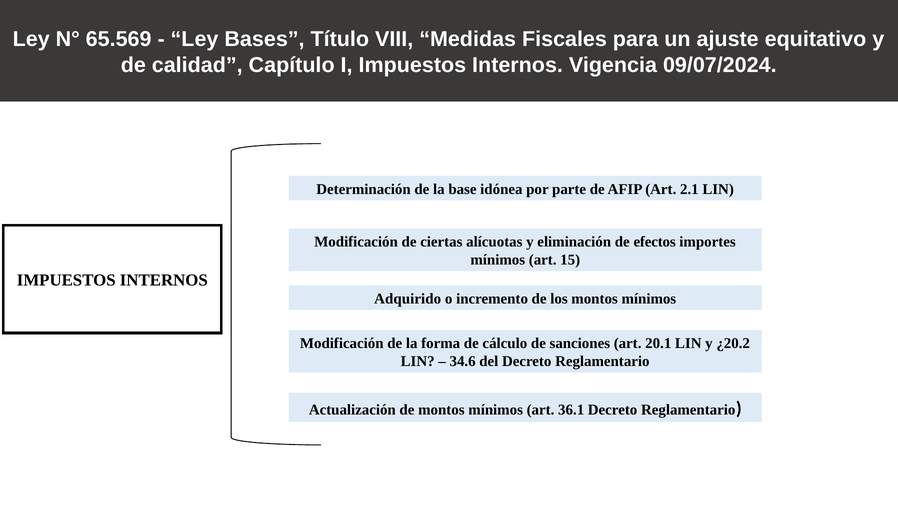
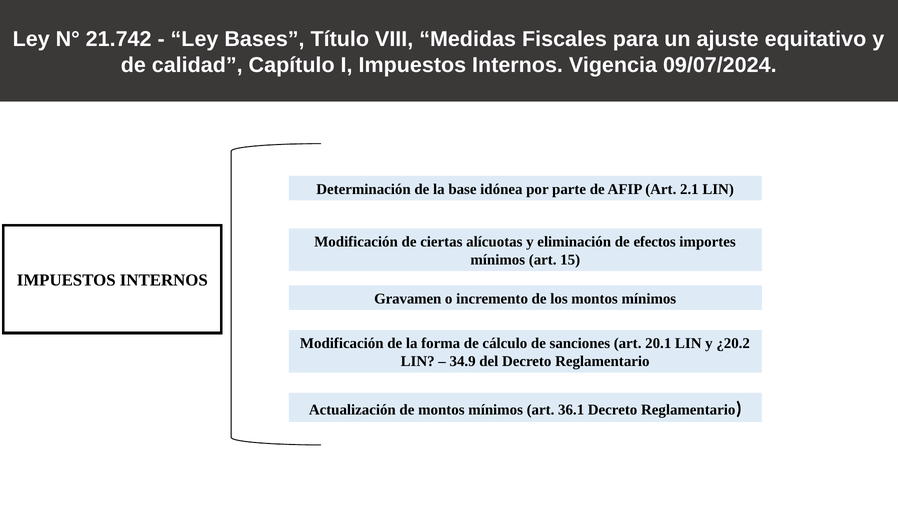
65.569: 65.569 -> 21.742 (119, 39)
Adquirido: Adquirido -> Gravamen (408, 299)
34.6: 34.6 -> 34.9 (463, 361)
